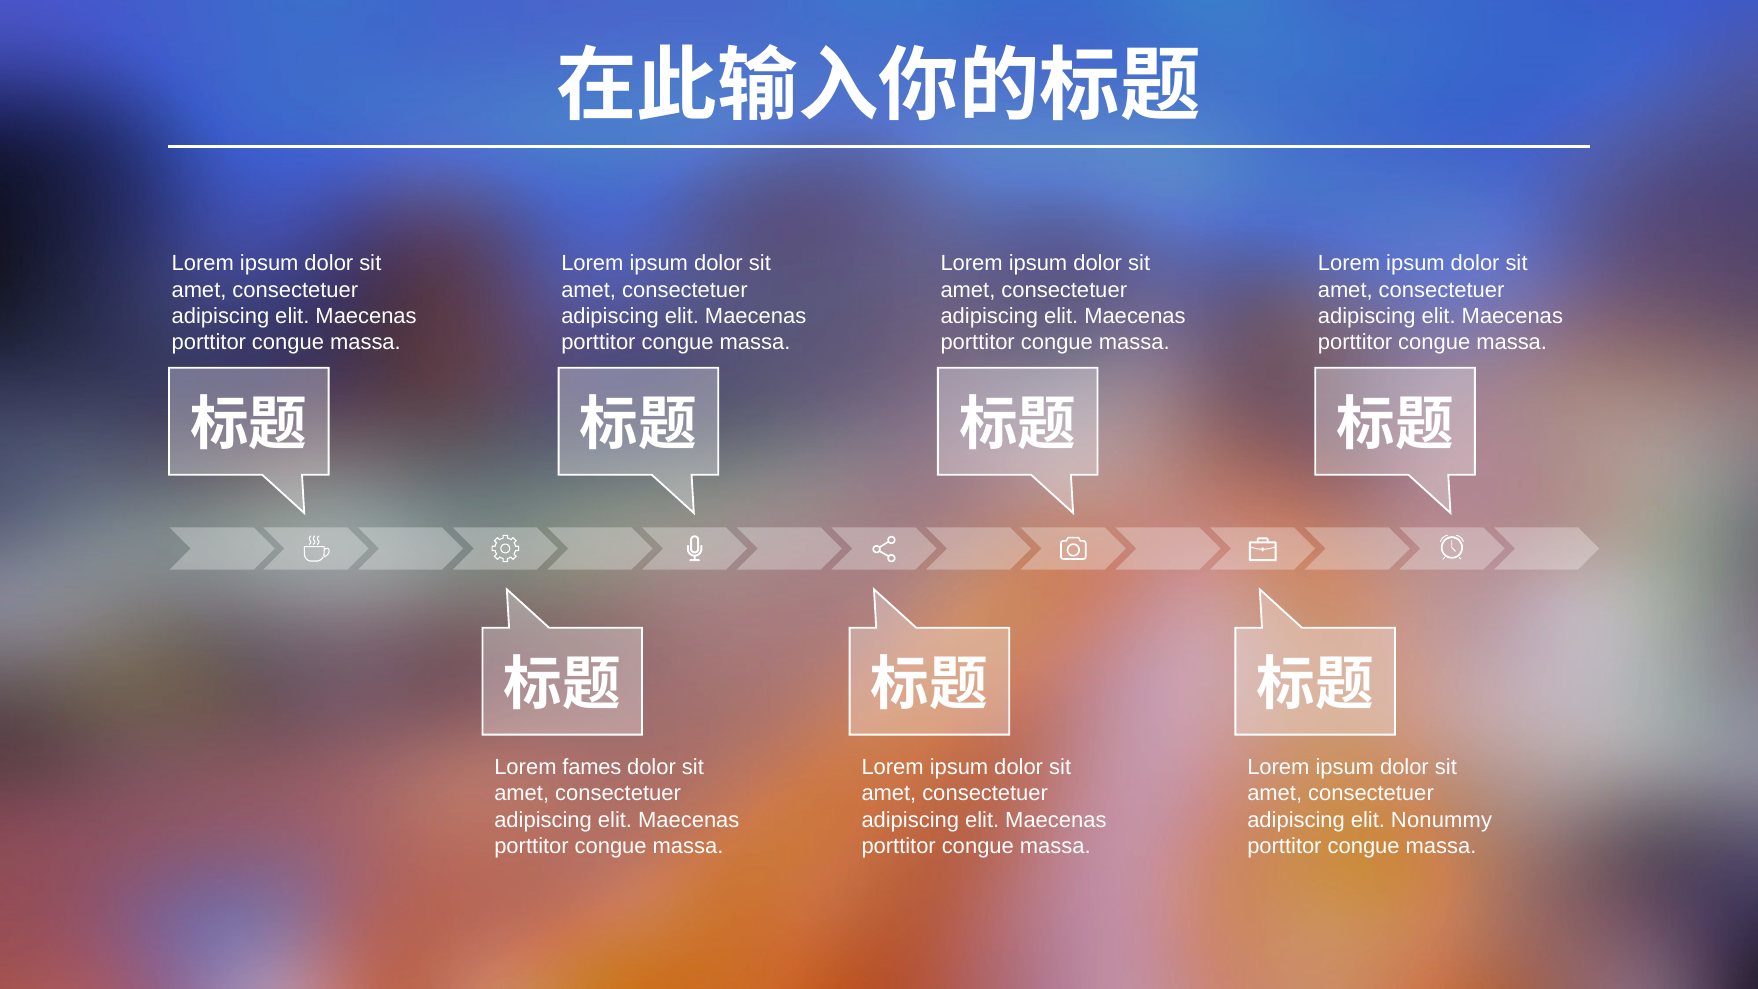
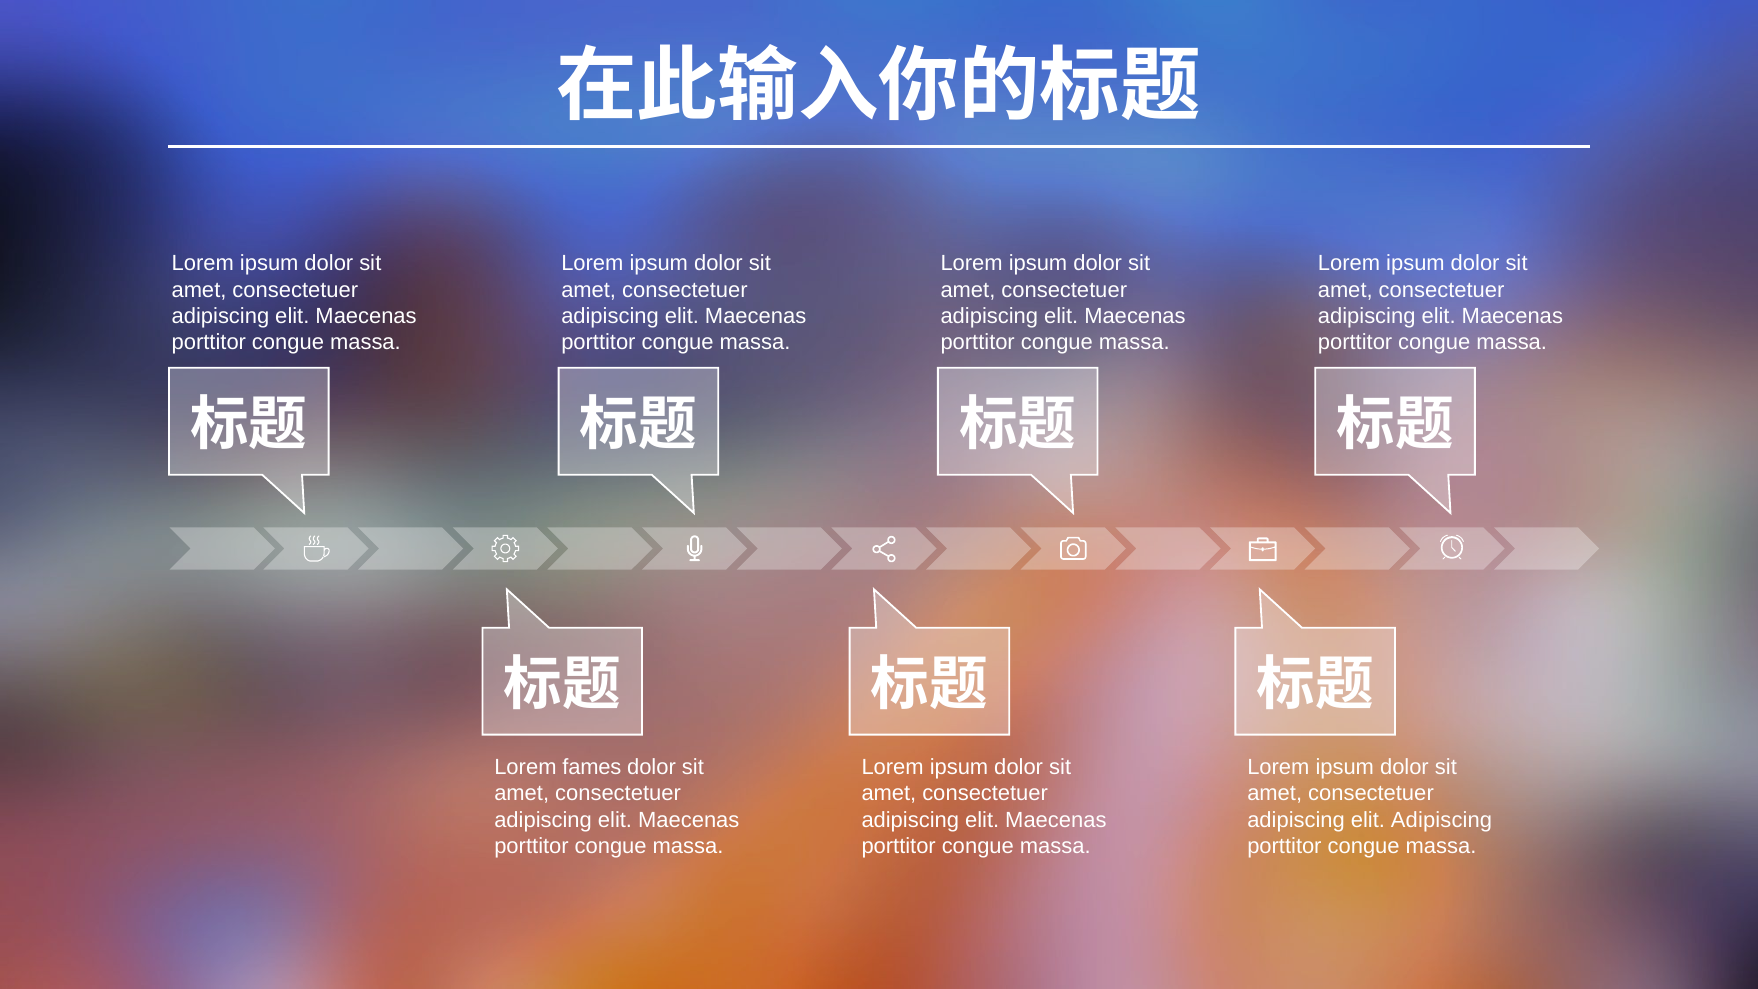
elit Nonummy: Nonummy -> Adipiscing (1442, 820)
